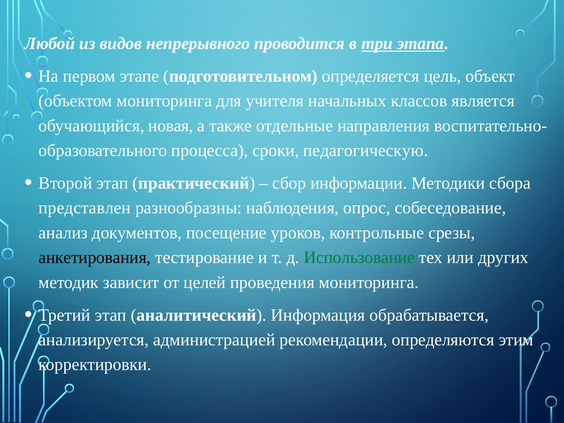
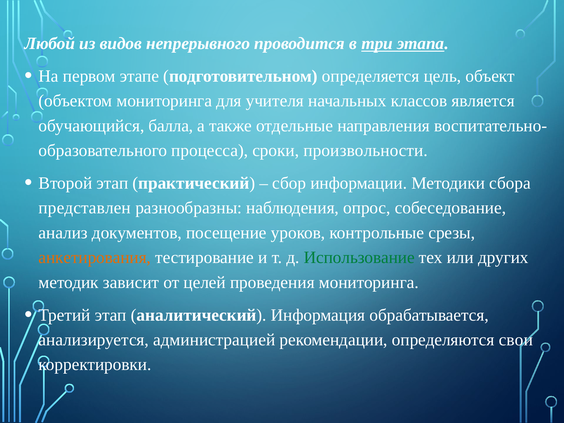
новая: новая -> балла (171, 126)
педагогическую: педагогическую -> произвольности (366, 151)
анкетирования colour: black -> orange (95, 258)
этим: этим -> свои (516, 340)
